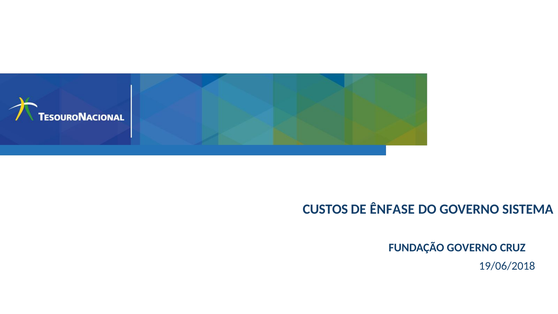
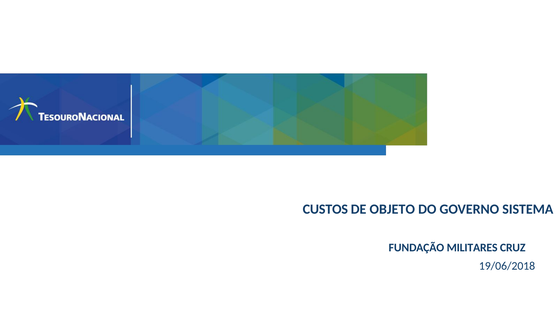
ÊNFASE: ÊNFASE -> OBJETO (392, 209)
FUNDAÇÃO GOVERNO: GOVERNO -> MILITARES (472, 248)
